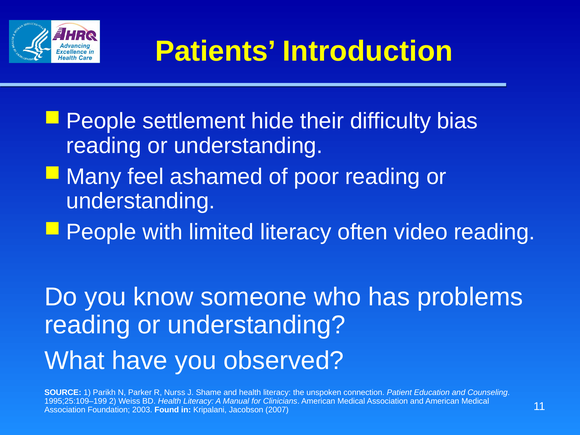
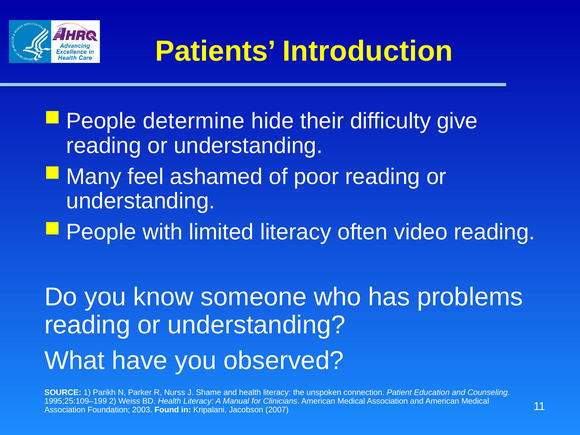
settlement: settlement -> determine (194, 121)
bias: bias -> give (457, 121)
